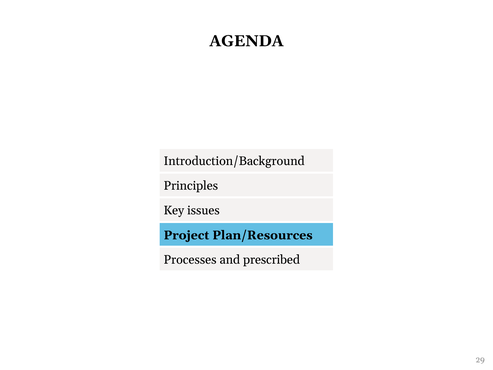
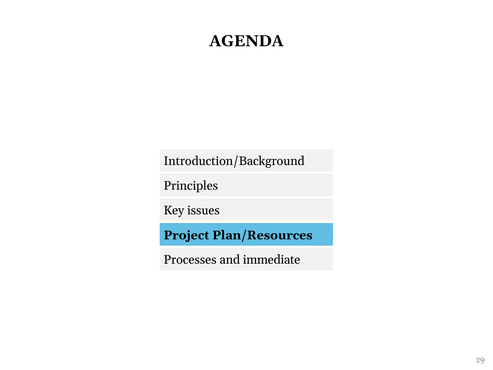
prescribed: prescribed -> immediate (272, 260)
